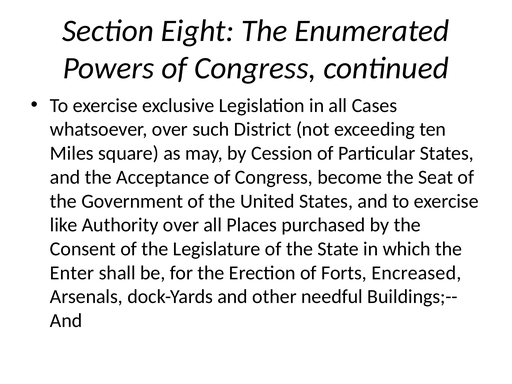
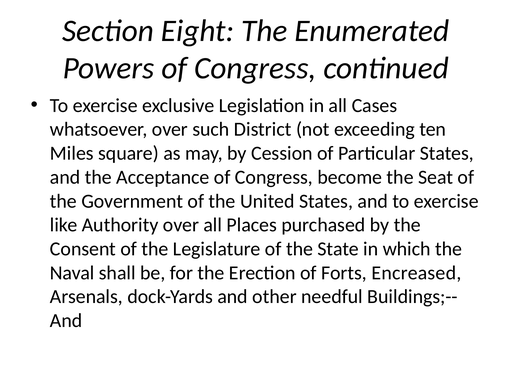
Enter: Enter -> Naval (72, 273)
